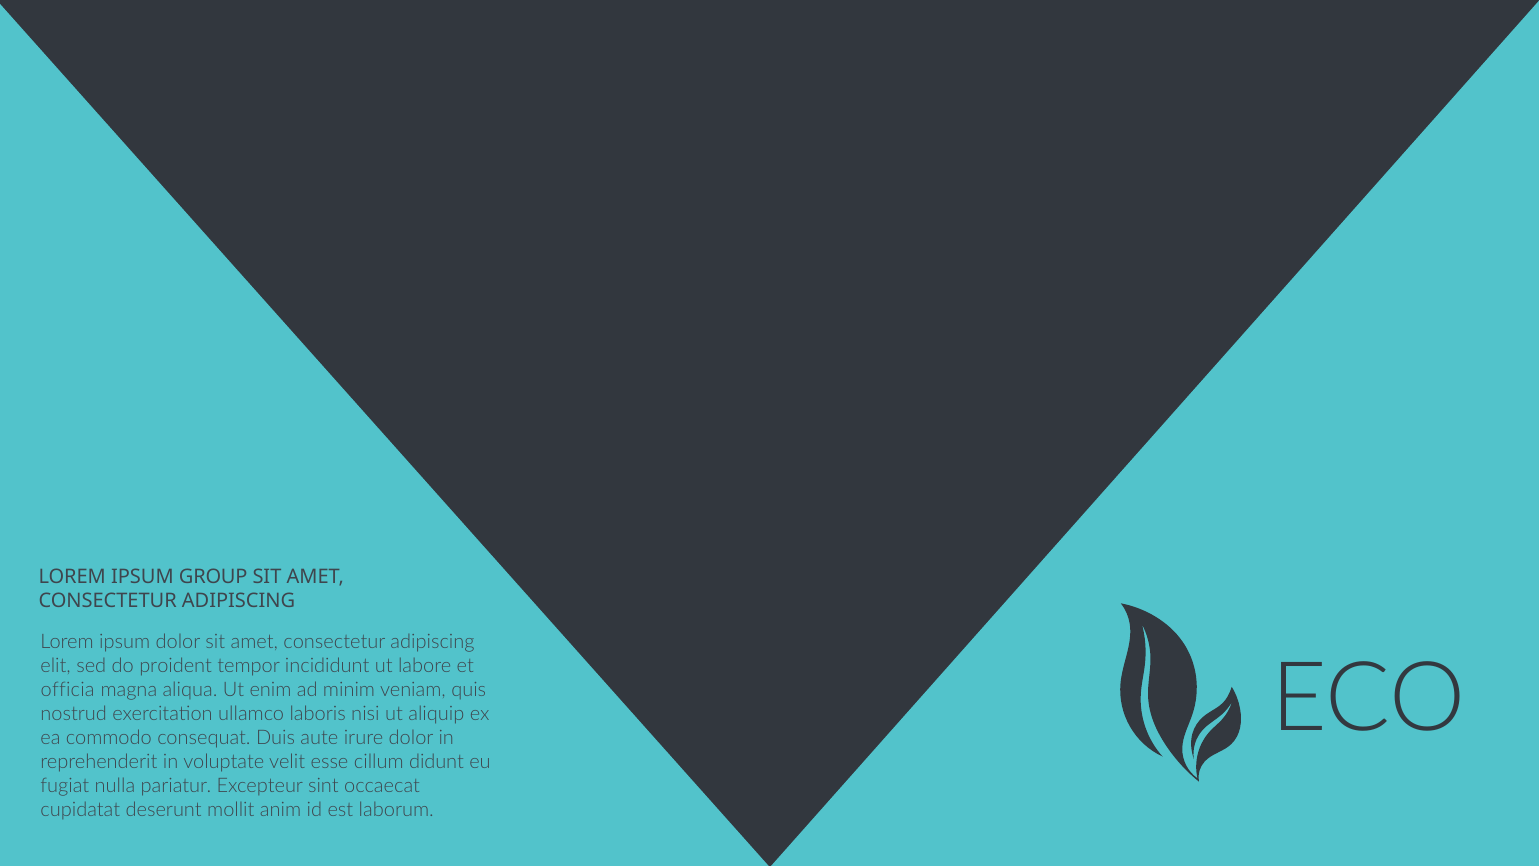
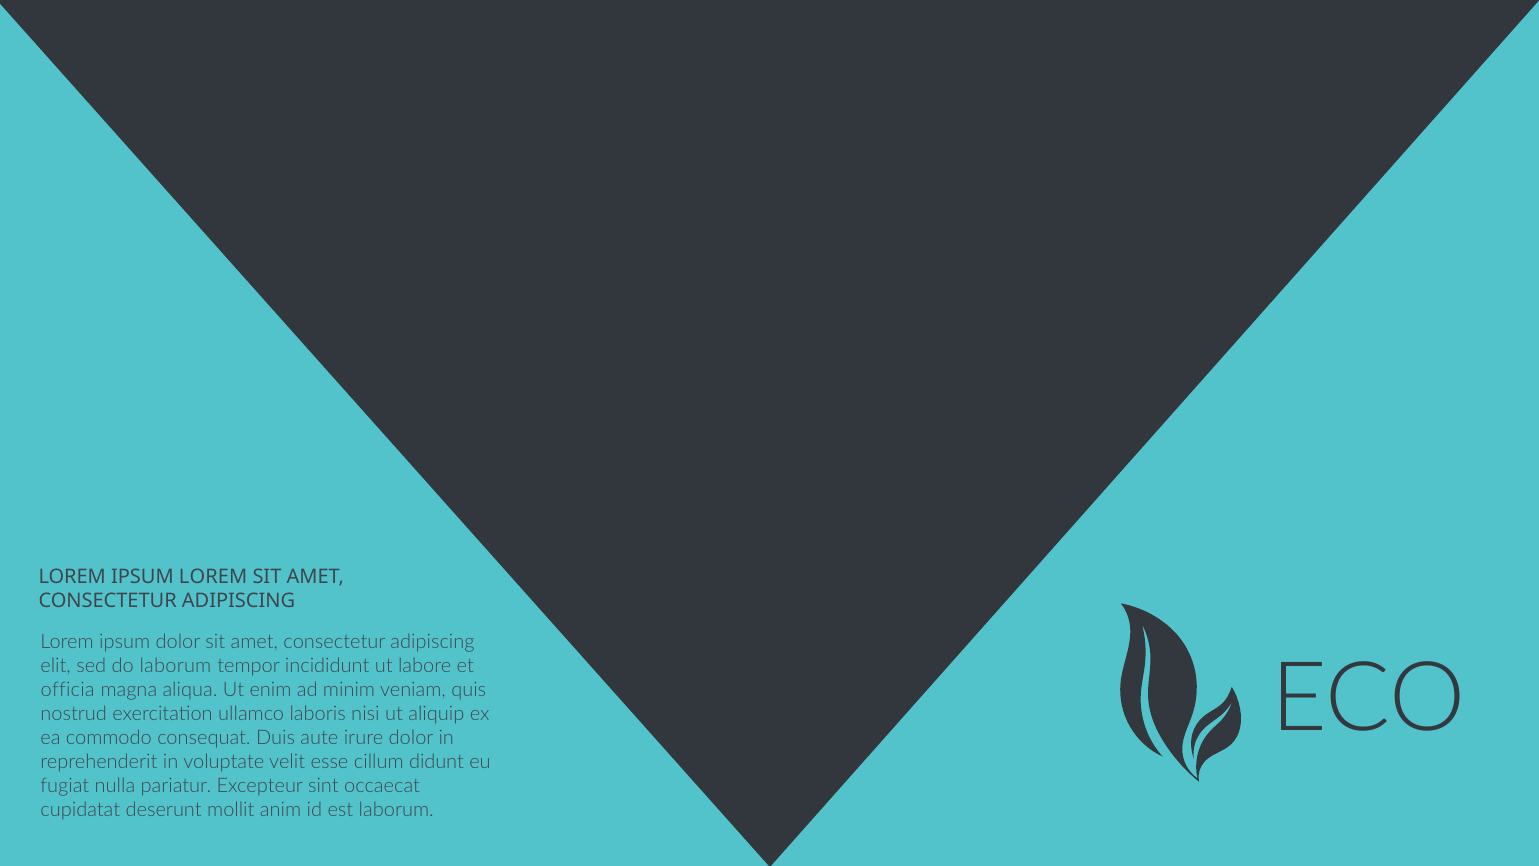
IPSUM GROUP: GROUP -> LOREM (213, 577)
do proident: proident -> laborum (175, 665)
